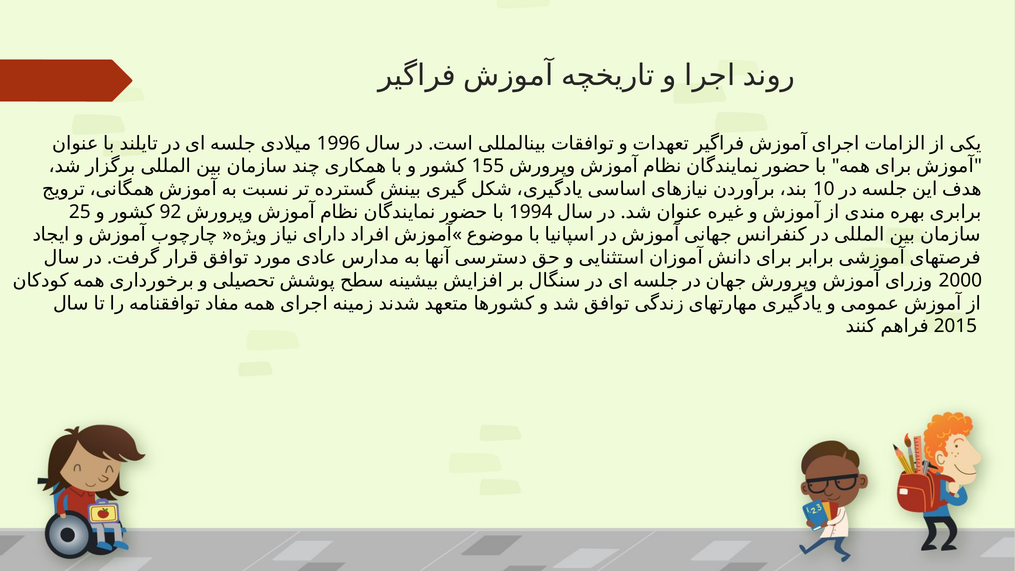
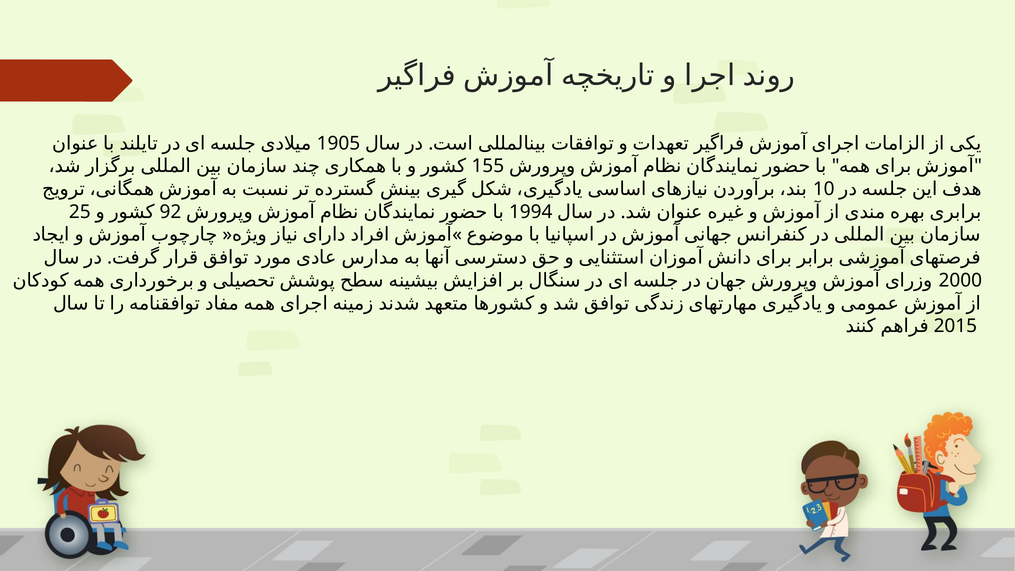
1996: 1996 -> 1905 (338, 143)
